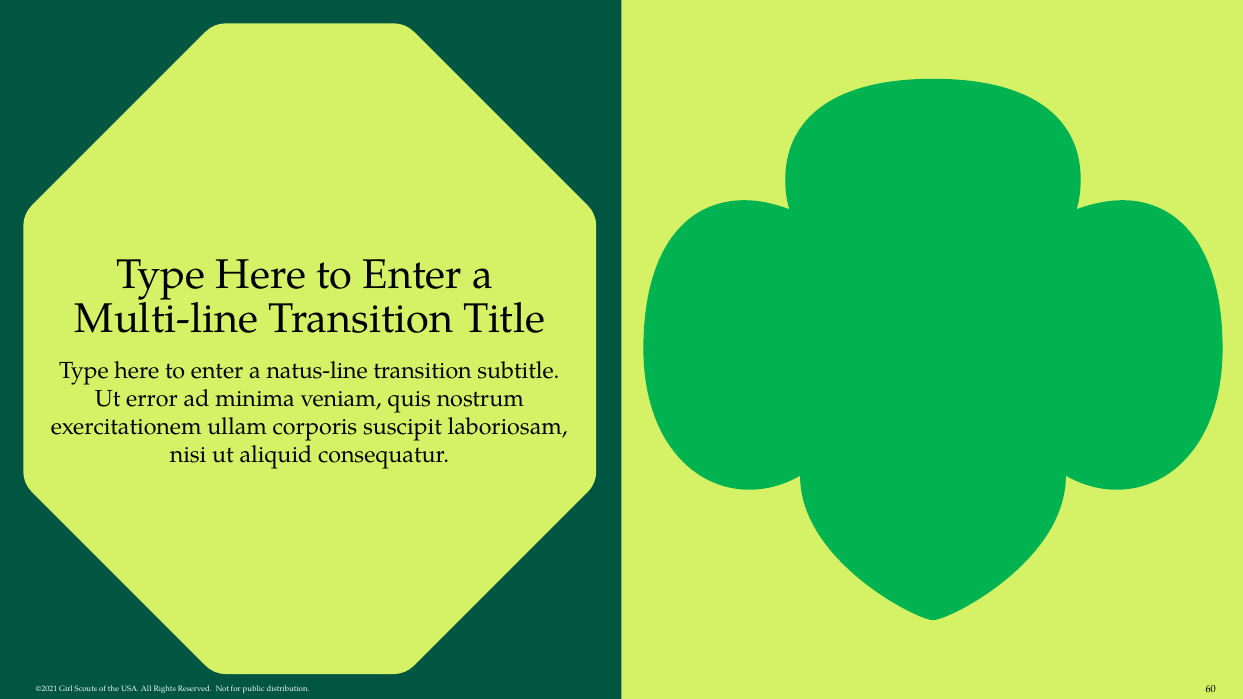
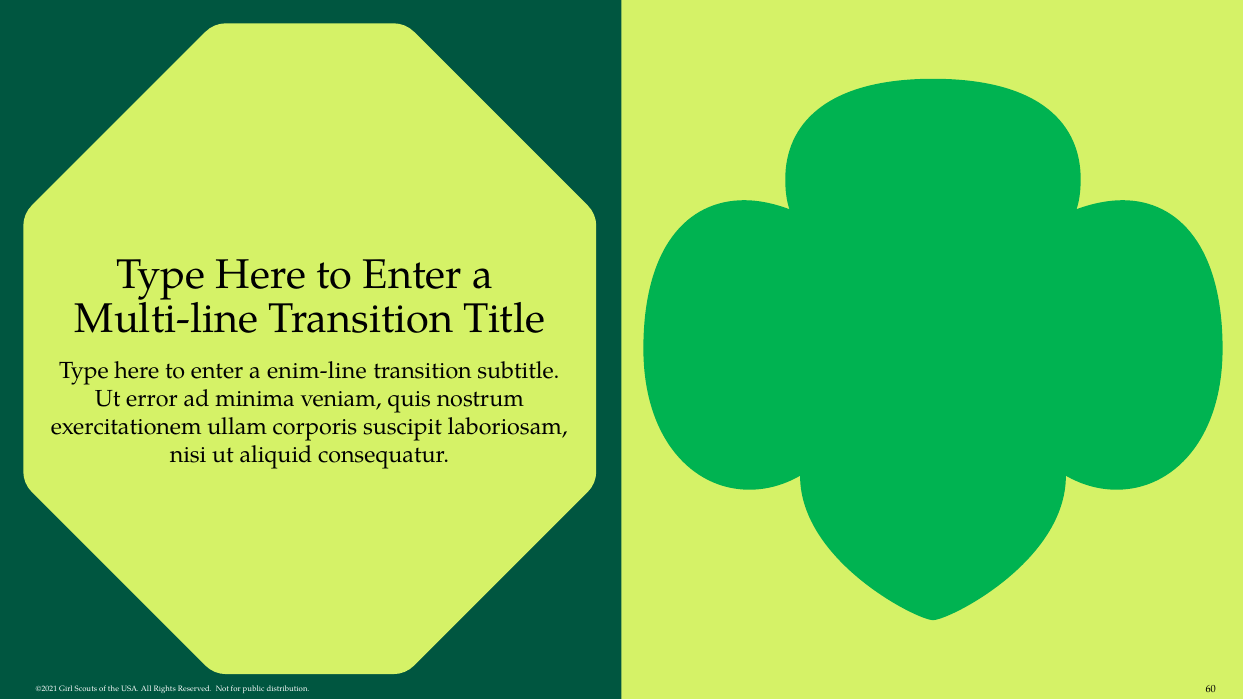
natus-line: natus-line -> enim-line (317, 371)
